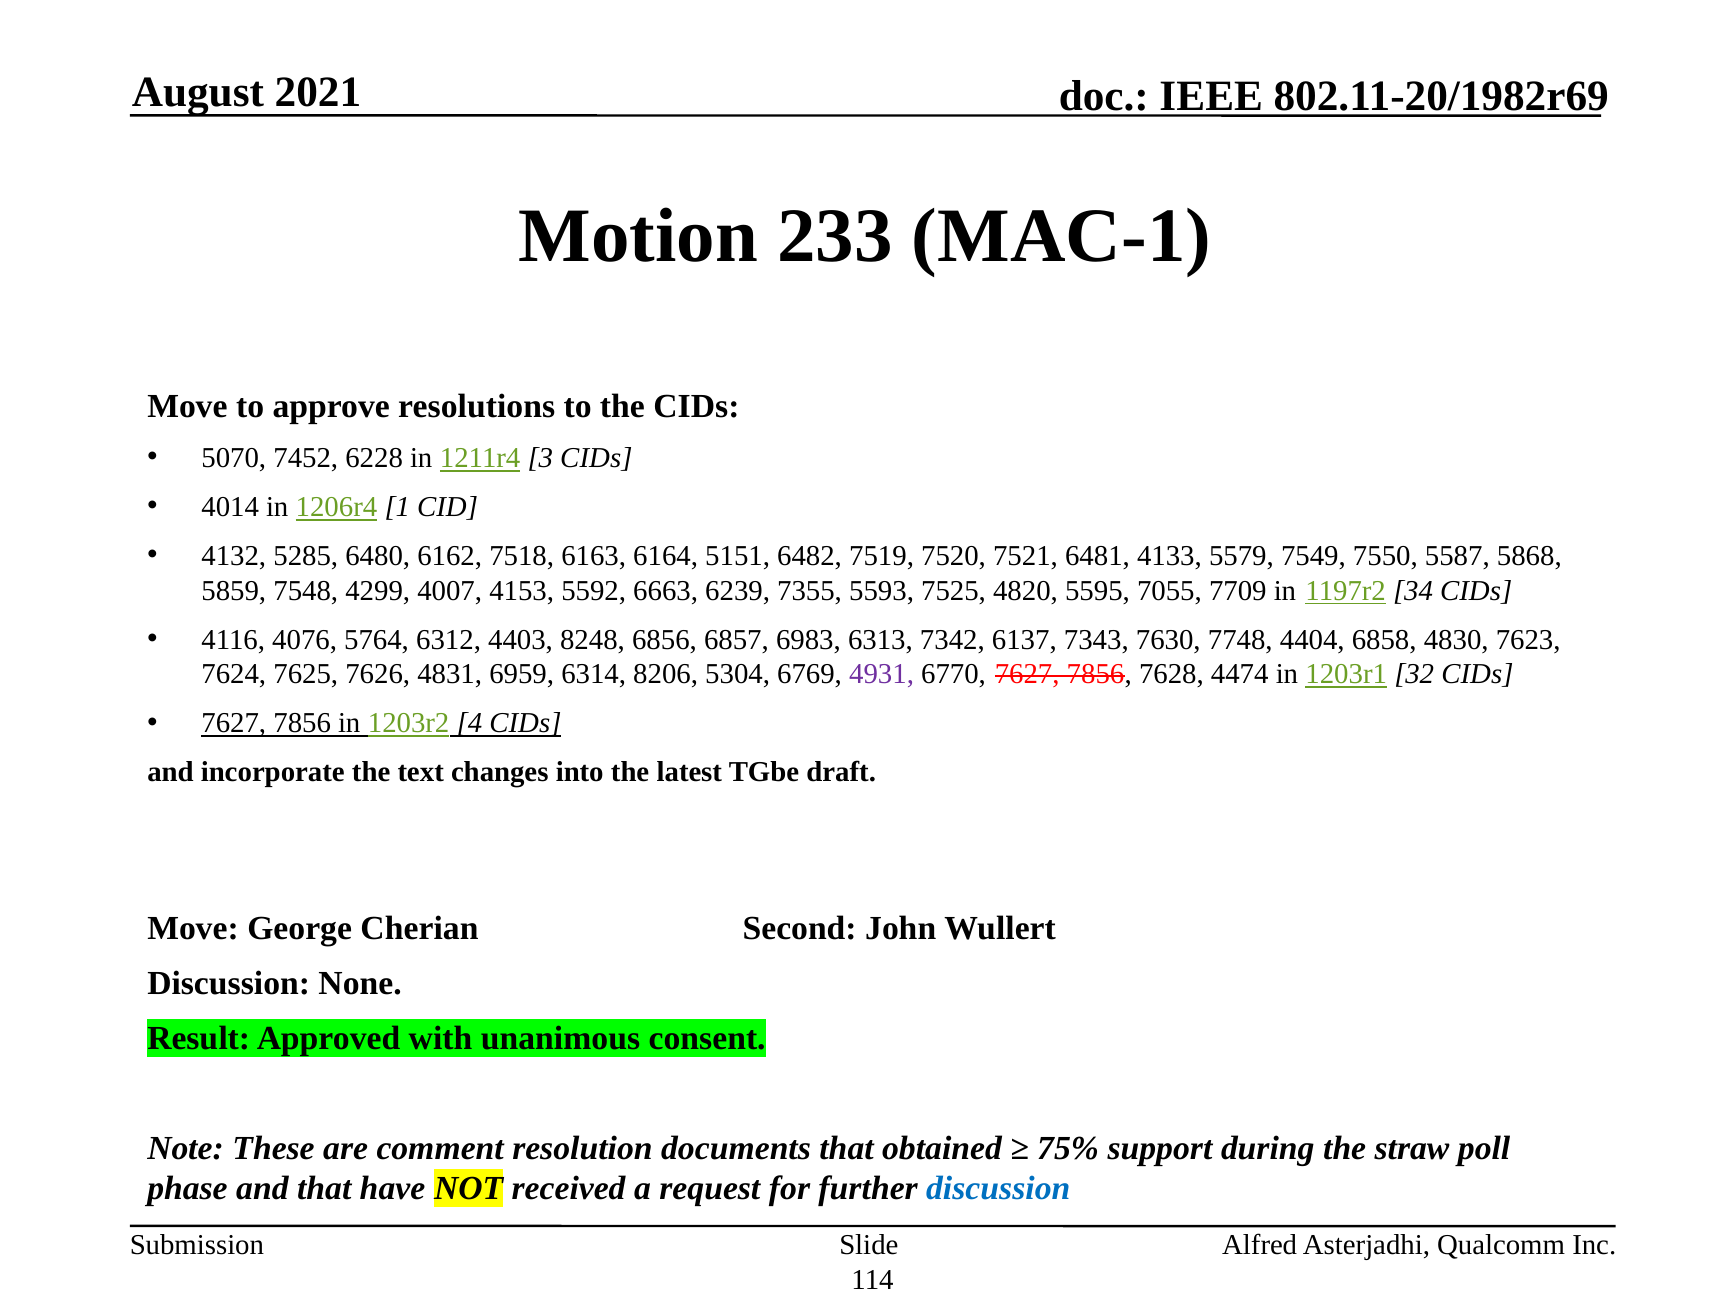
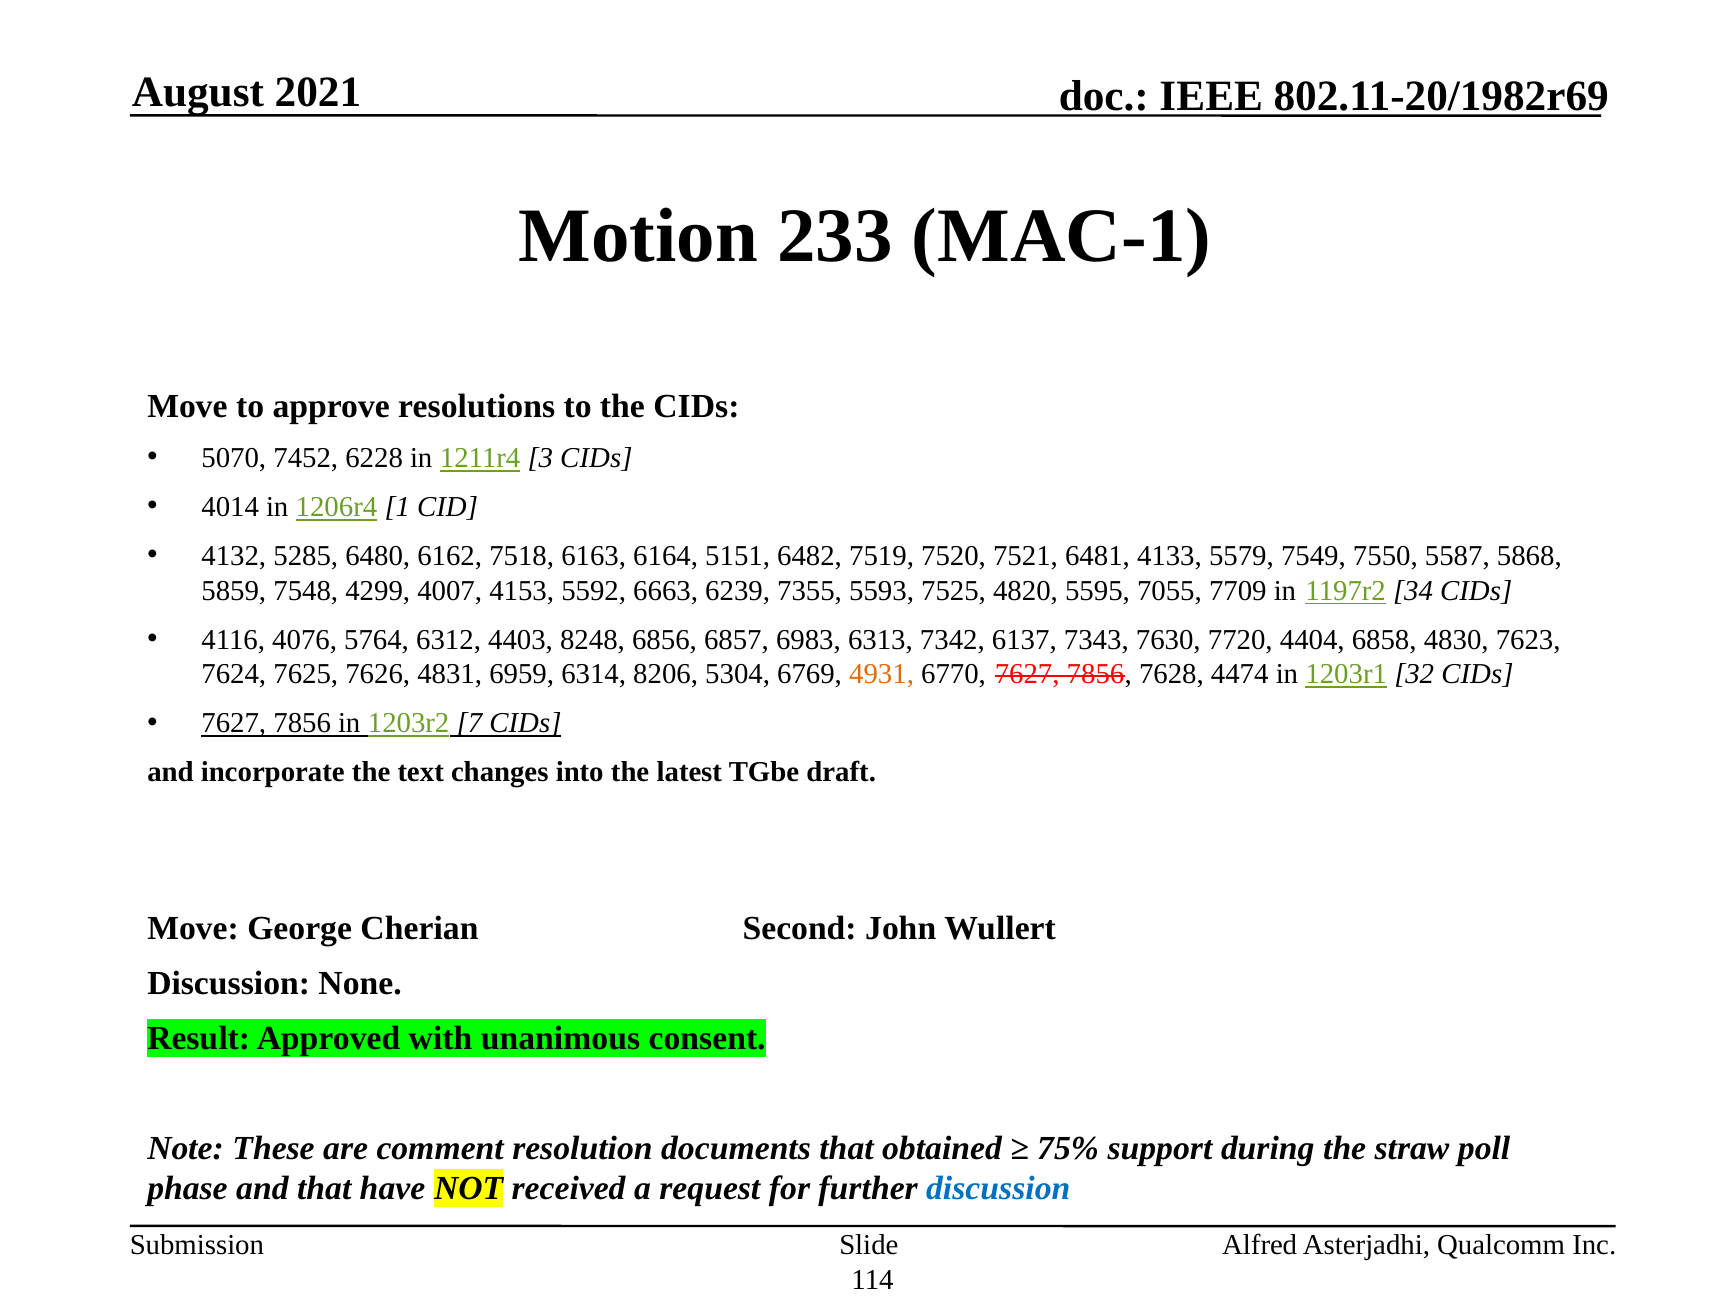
7748: 7748 -> 7720 (1240, 640)
4931 colour: purple -> orange (882, 674)
4: 4 -> 7 (469, 723)
